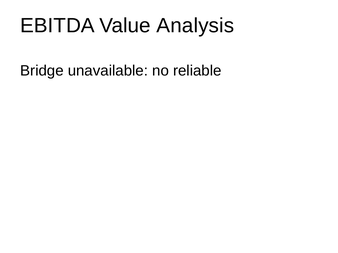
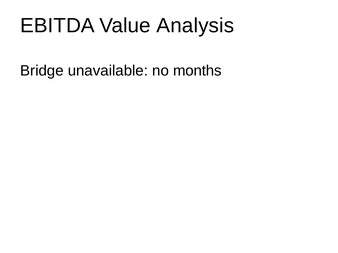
reliable: reliable -> months (197, 71)
